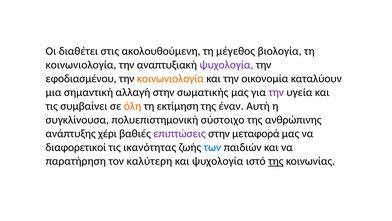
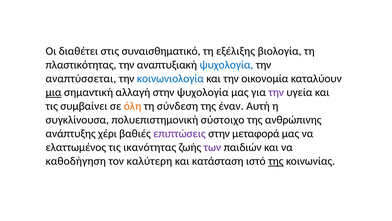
ακολουθούμενη: ακολουθούμενη -> συναισθηματικό (161, 51)
μέγεθος: μέγεθος -> εξέλιξης (236, 51)
κοινωνιολογία: κοινωνιολογία -> πλαστικότητας (81, 65)
ψυχολογία colour: purple -> blue (226, 65)
εφοδιασμένου: εφοδιασμένου -> αναπτύσσεται (81, 78)
κοινωνιολογία colour: orange -> blue (170, 78)
μια underline: none -> present (54, 92)
στην σωματικής: σωματικής -> ψυχολογία (203, 92)
εκτίμηση: εκτίμηση -> σύνδεση (177, 106)
διαφορετικοί: διαφορετικοί -> ελαττωμένος (76, 147)
των colour: blue -> purple (212, 147)
παρατήρηση: παρατήρηση -> καθοδήγηση (76, 161)
και ψυχολογία: ψυχολογία -> κατάσταση (218, 161)
